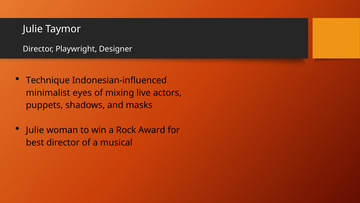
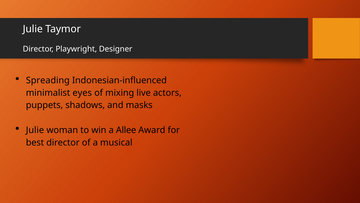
Technique: Technique -> Spreading (48, 80)
Rock: Rock -> Allee (126, 130)
